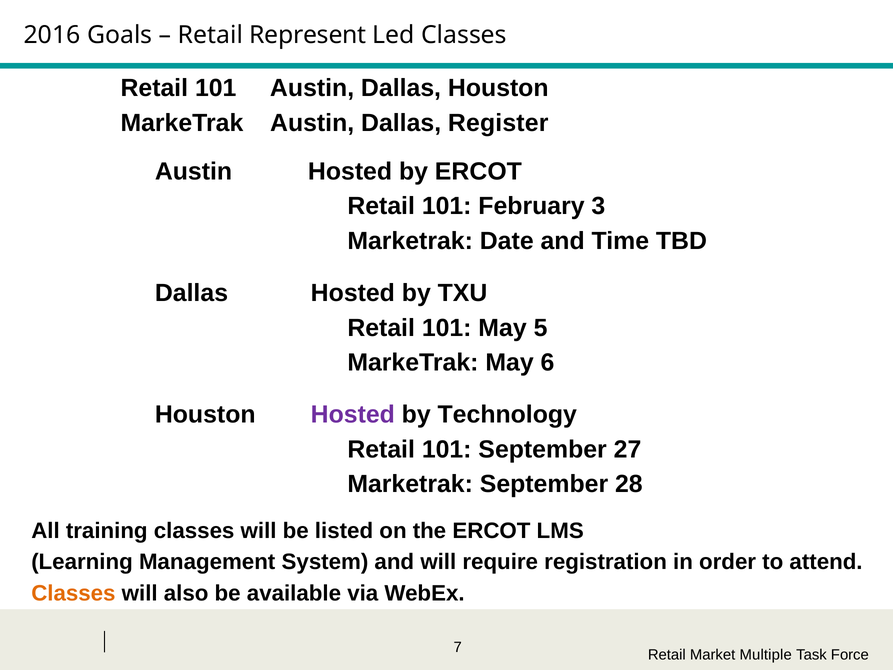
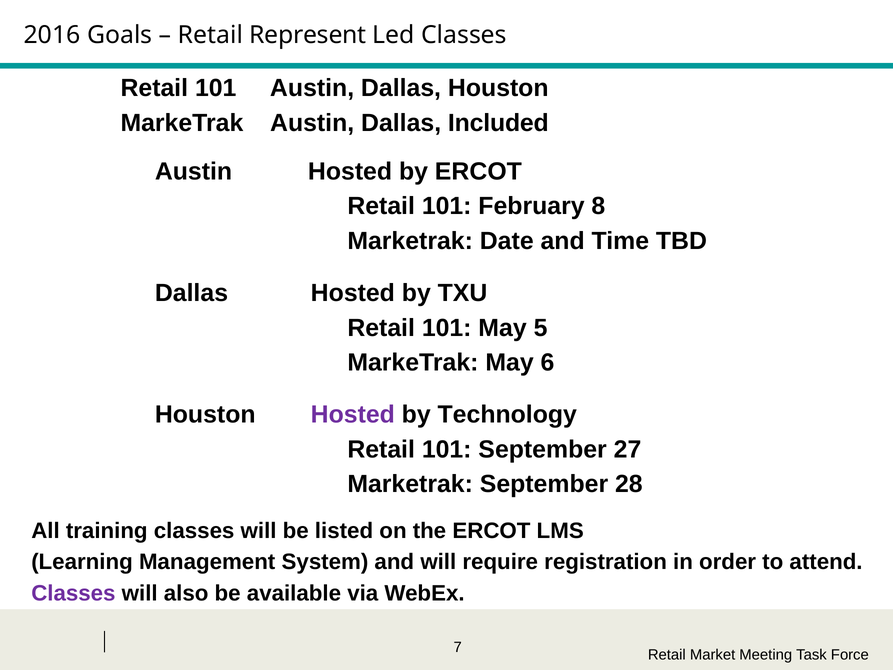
Register: Register -> Included (498, 123)
3: 3 -> 8 (598, 206)
Classes colour: orange -> purple (73, 593)
Multiple: Multiple -> Meeting (766, 654)
